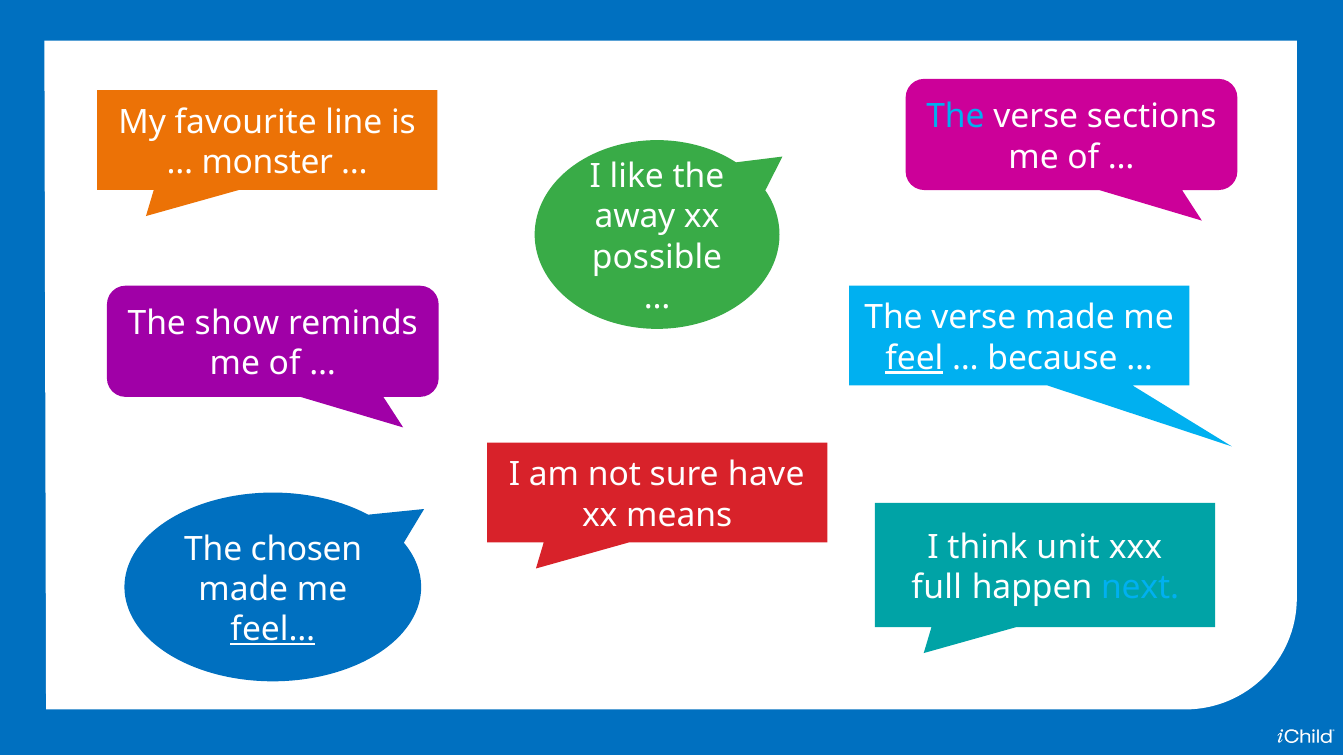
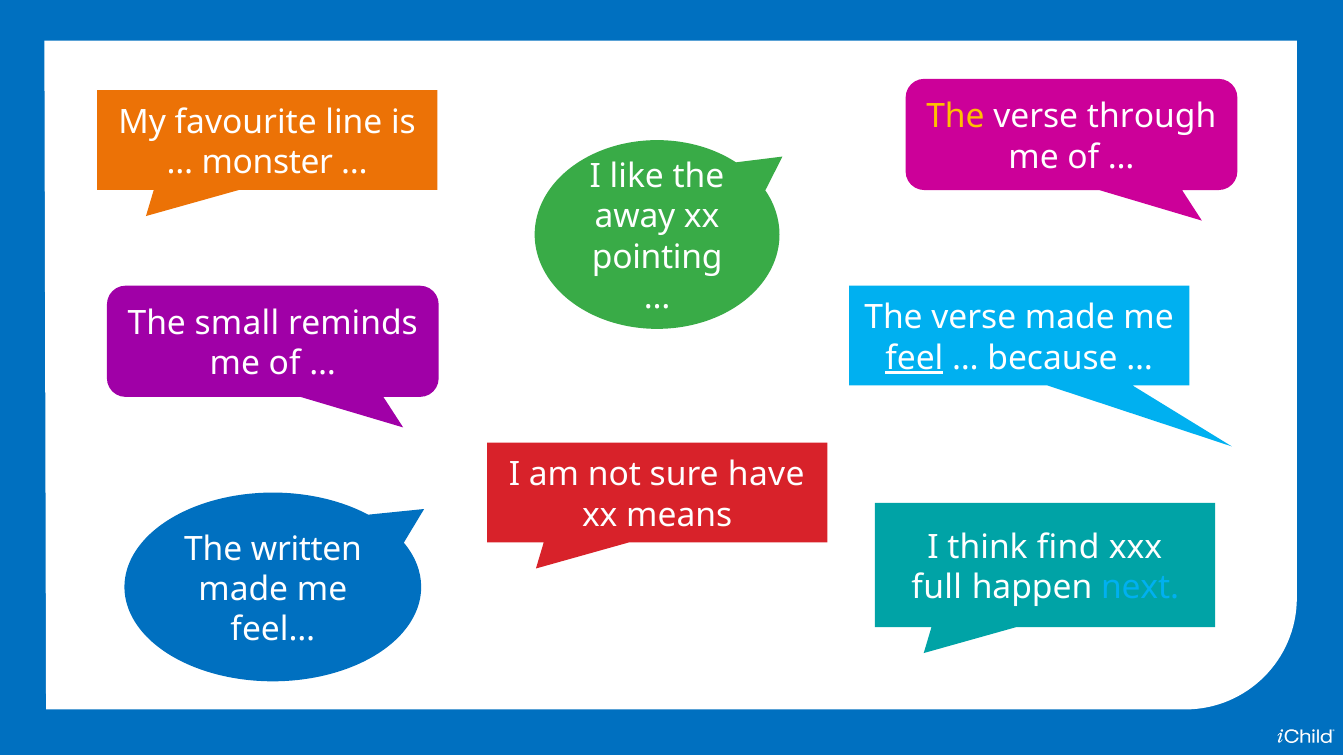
The colour: light blue -> yellow (955, 117)
sections: sections -> through (1152, 117)
possible: possible -> pointing (657, 257)
show: show -> small (237, 324)
unit: unit -> find (1068, 547)
chosen: chosen -> written (306, 549)
feel… underline: present -> none (273, 630)
